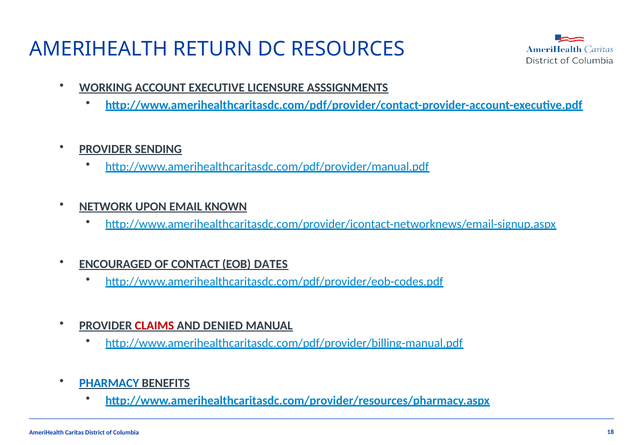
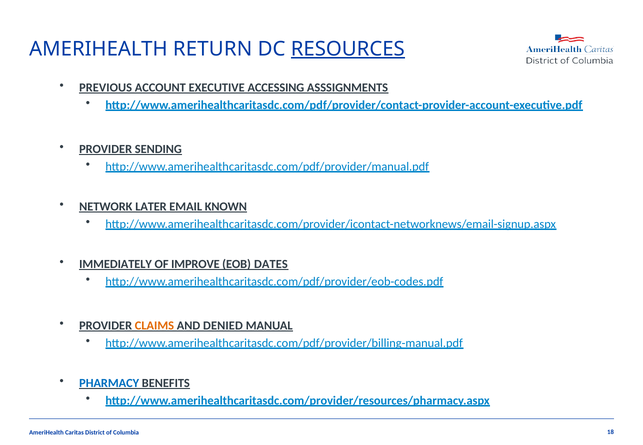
RESOURCES underline: none -> present (348, 49)
WORKING: WORKING -> PREVIOUS (106, 88)
LICENSURE: LICENSURE -> ACCESSING (276, 88)
UPON: UPON -> LATER (151, 207)
ENCOURAGED: ENCOURAGED -> IMMEDIATELY (116, 264)
CONTACT: CONTACT -> IMPROVE (195, 264)
CLAIMS colour: red -> orange (154, 326)
